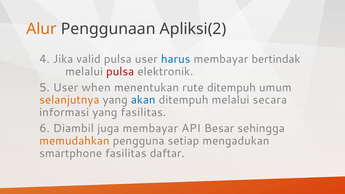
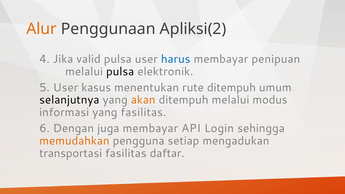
bertindak: bertindak -> penipuan (276, 59)
pulsa colour: red -> black (120, 72)
when: when -> kasus (96, 88)
selanjutnya colour: orange -> black (69, 100)
akan colour: blue -> orange (143, 100)
secara: secara -> modus (270, 100)
Diambil: Diambil -> Dengan (73, 128)
Besar: Besar -> Login (219, 128)
smartphone: smartphone -> transportasi (71, 153)
